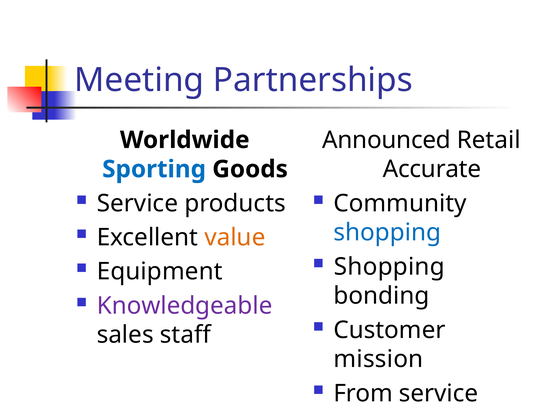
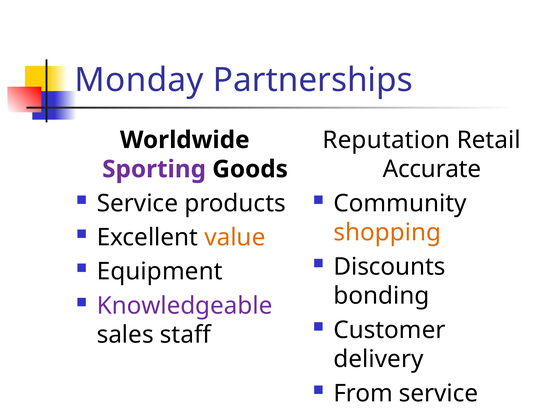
Meeting: Meeting -> Monday (139, 80)
Announced: Announced -> Reputation (386, 140)
Sporting colour: blue -> purple (154, 169)
shopping colour: blue -> orange (387, 232)
Shopping: Shopping -> Discounts (389, 266)
mission: mission -> delivery (379, 359)
